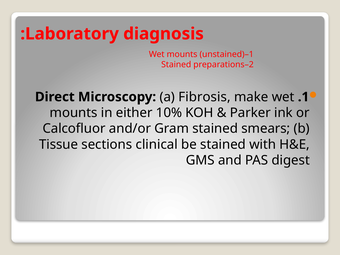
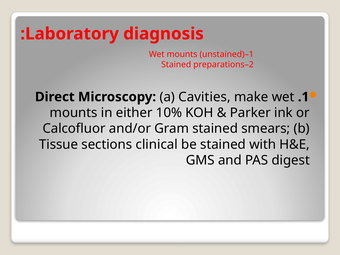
Fibrosis: Fibrosis -> Cavities (204, 97)
